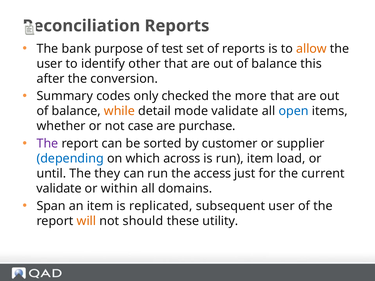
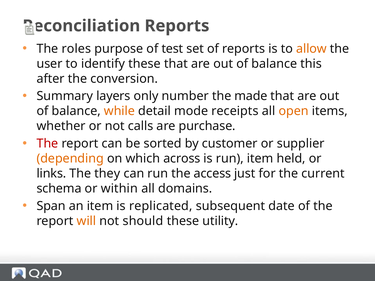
bank: bank -> roles (76, 49)
identify other: other -> these (145, 64)
codes: codes -> layers (113, 96)
checked: checked -> number (185, 96)
more: more -> made (251, 96)
mode validate: validate -> receipts (235, 111)
open colour: blue -> orange (294, 111)
case: case -> calls (141, 126)
The colour: purple -> red (47, 144)
depending colour: blue -> orange (70, 159)
load: load -> held (291, 159)
until: until -> links (51, 174)
validate: validate -> schema (59, 189)
subsequent user: user -> date (282, 206)
